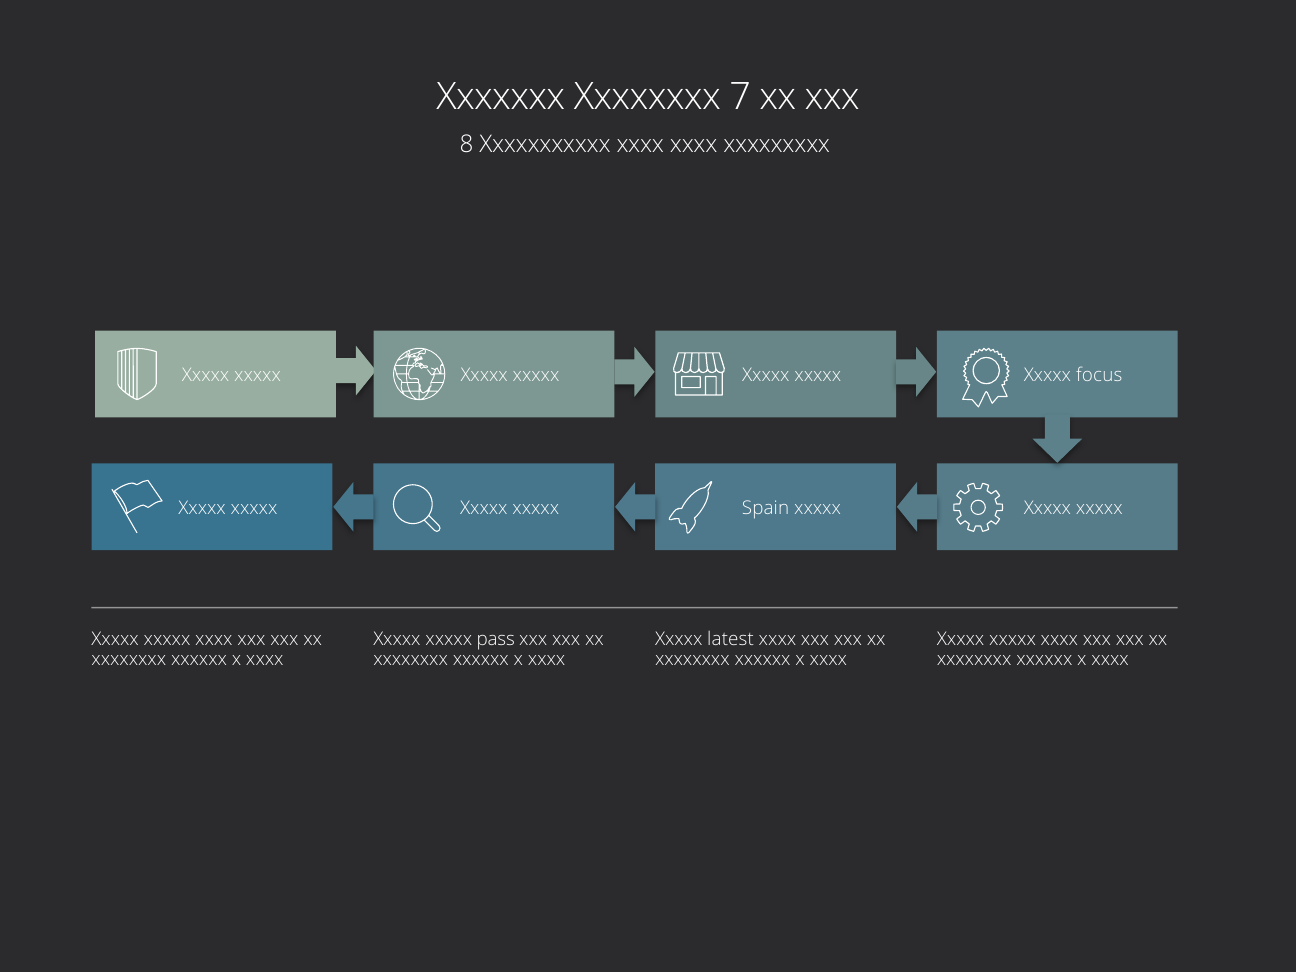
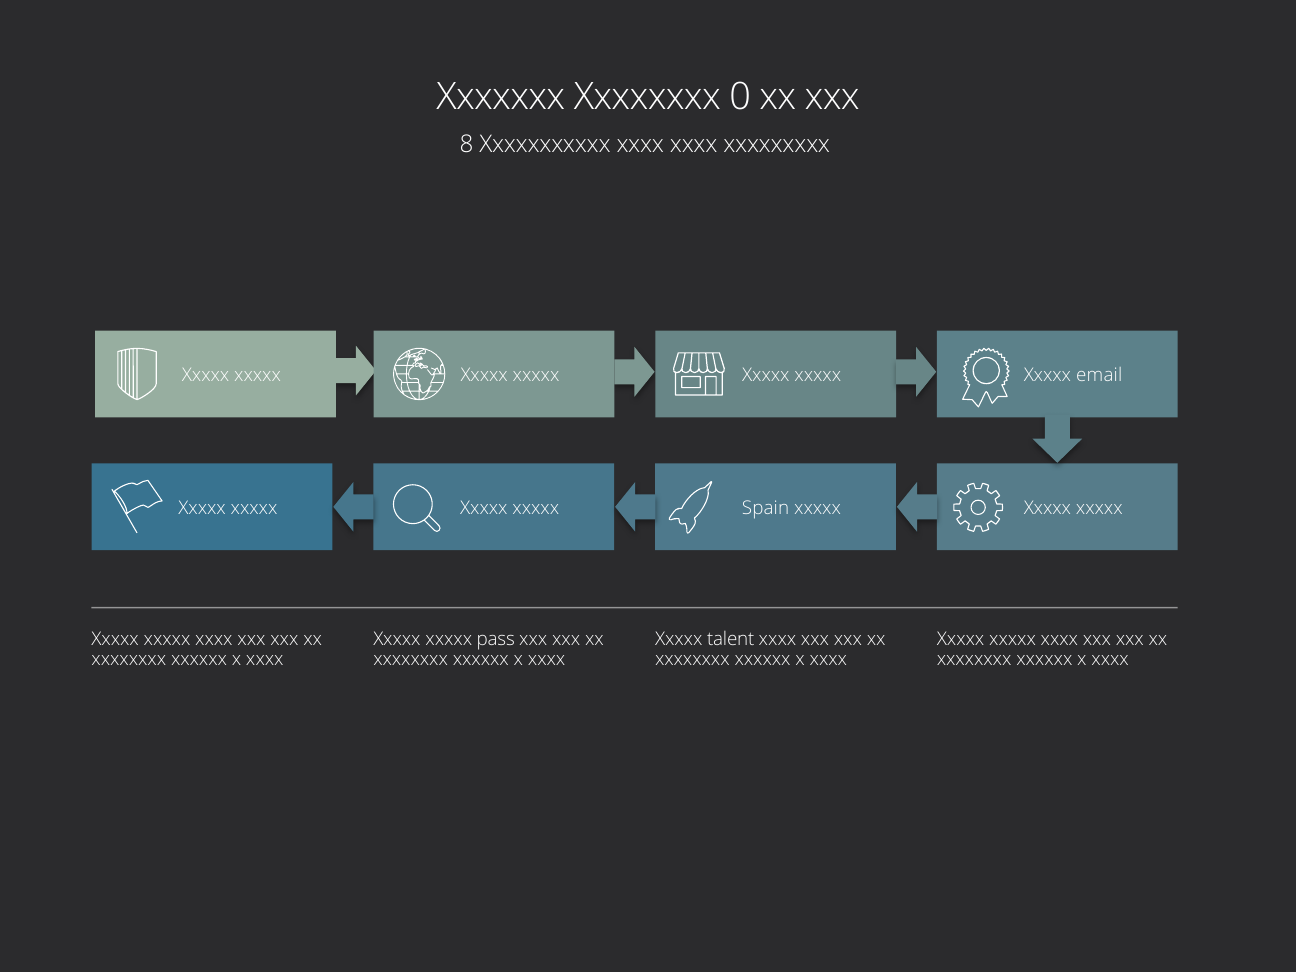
7: 7 -> 0 (740, 97)
focus: focus -> email (1099, 375)
latest: latest -> talent (731, 639)
